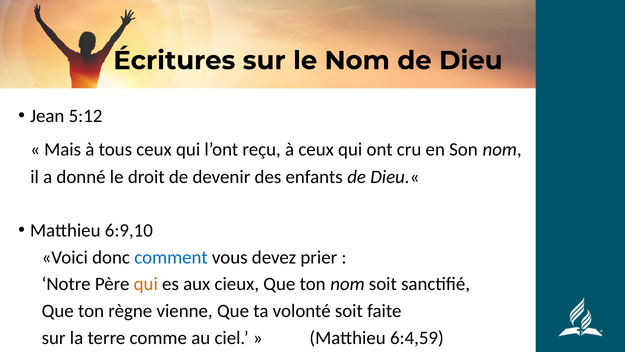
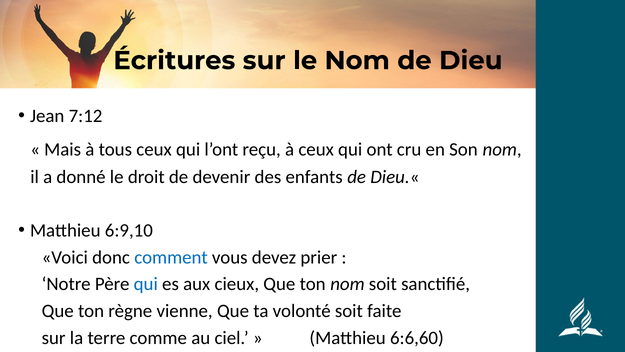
5:12: 5:12 -> 7:12 (86, 116)
qui colour: orange -> blue (146, 284)
6:4,59: 6:4,59 -> 6:6,60 (417, 338)
